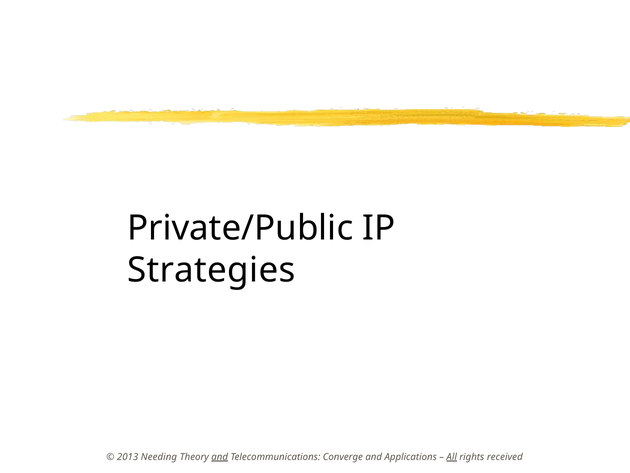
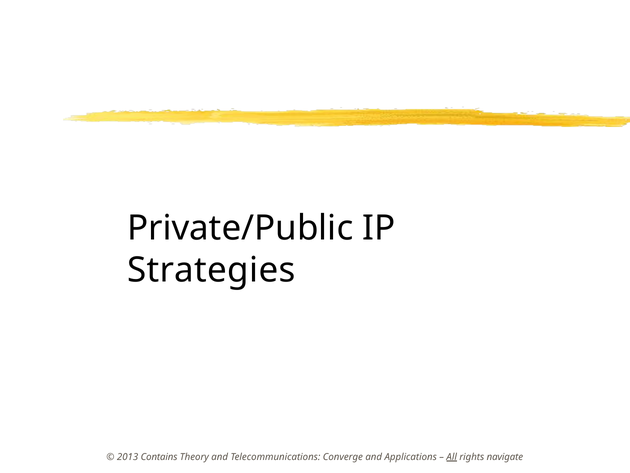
Needing: Needing -> Contains (159, 456)
and underline: present -> none (220, 456)
received: received -> navigate (505, 456)
